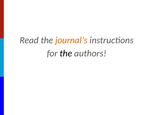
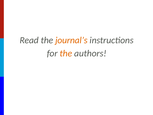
the colour: black -> orange (66, 53)
